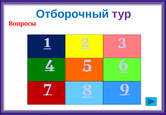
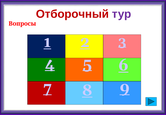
Отборочный colour: blue -> red (72, 14)
